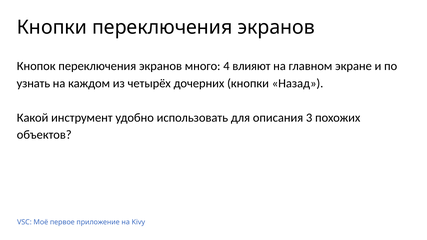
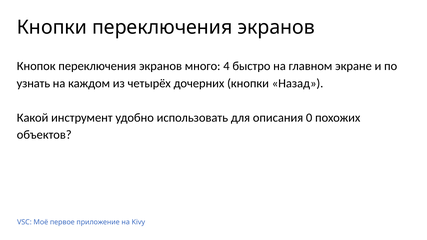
влияют: влияют -> быстро (251, 66)
3: 3 -> 0 (309, 118)
